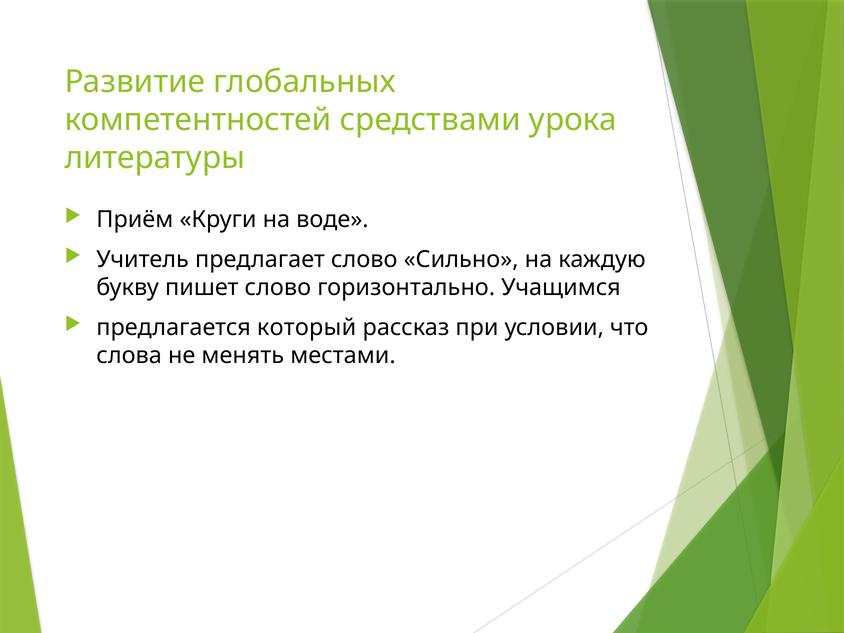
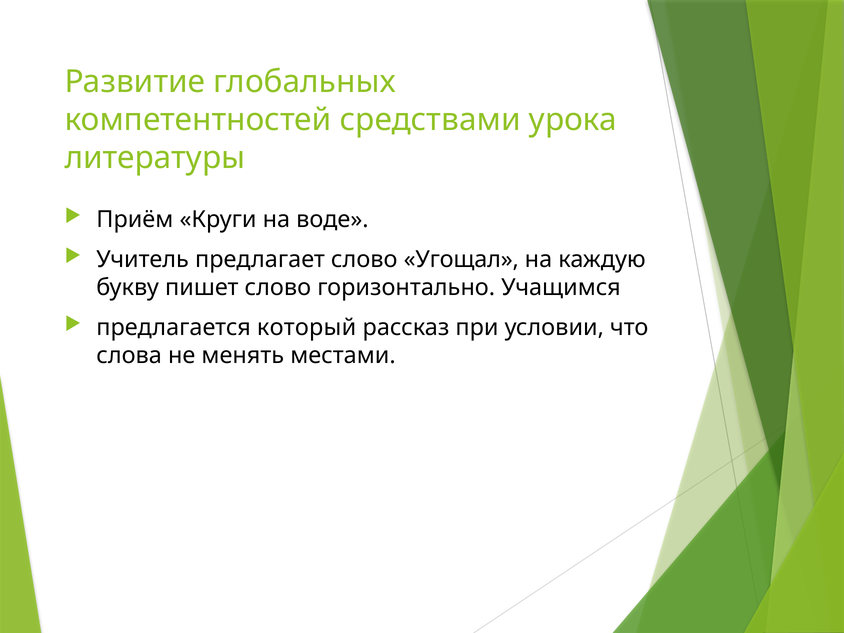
Сильно: Сильно -> Угощал (461, 259)
